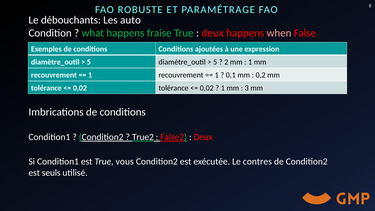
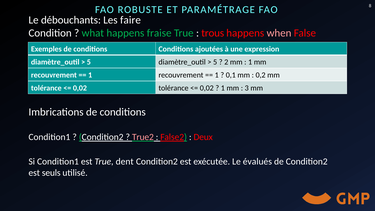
auto: auto -> faire (130, 20)
deux: deux -> trous (213, 33)
True2 colour: white -> pink (143, 137)
vous: vous -> dent (125, 161)
contres: contres -> évalués (257, 161)
